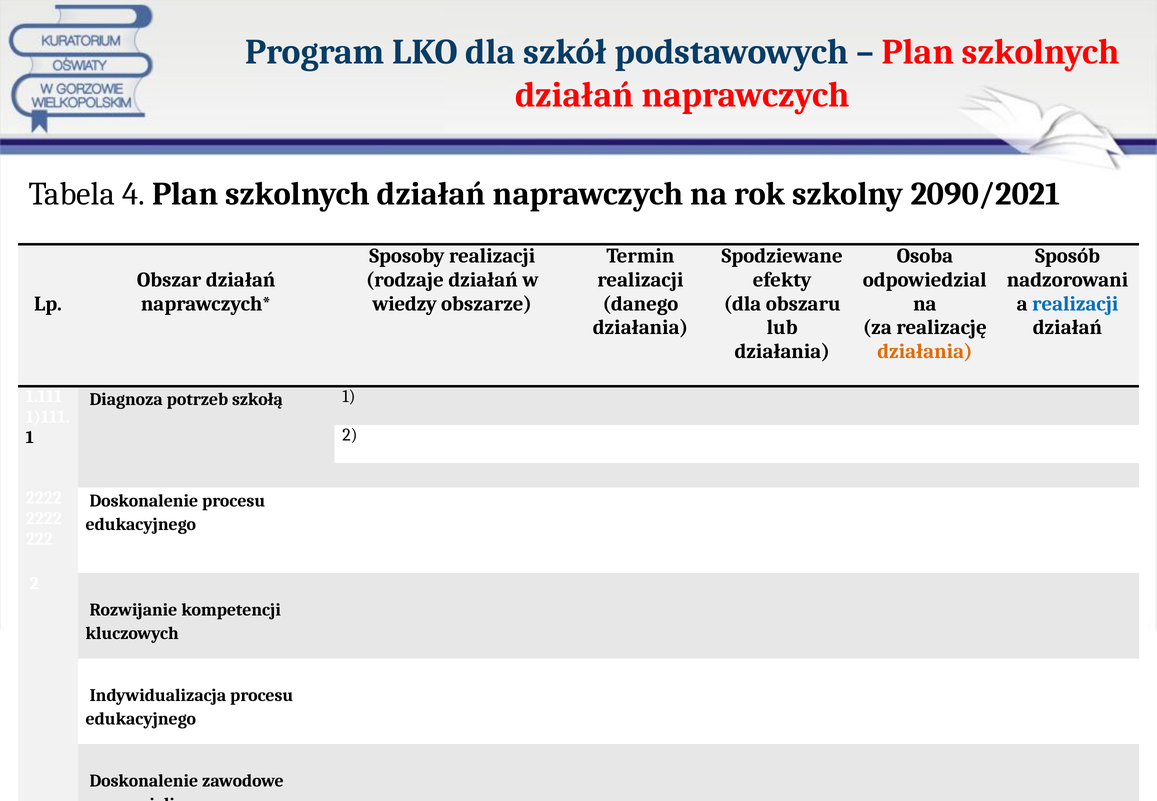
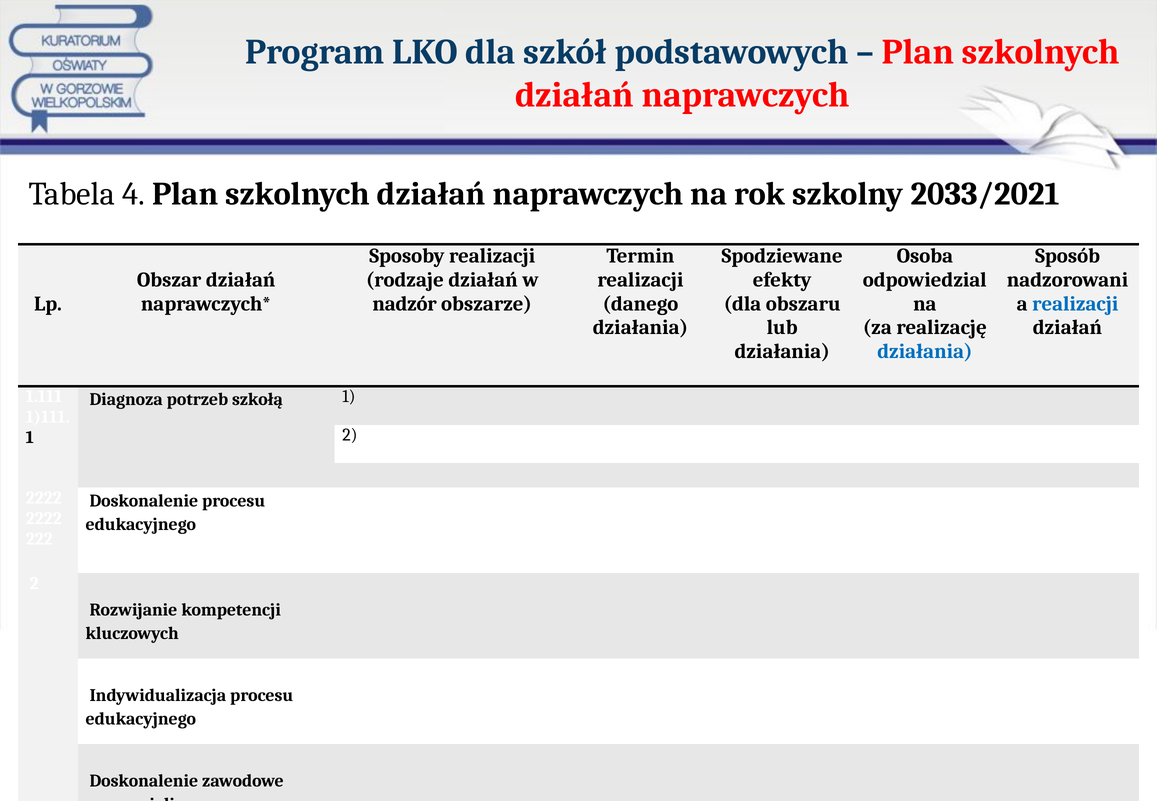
2090/2021: 2090/2021 -> 2033/2021 (985, 194)
wiedzy: wiedzy -> nadzór (405, 304)
działania colour: orange -> blue (925, 351)
